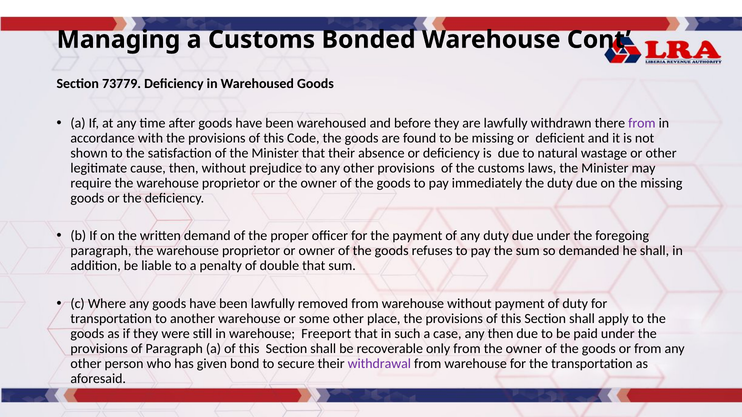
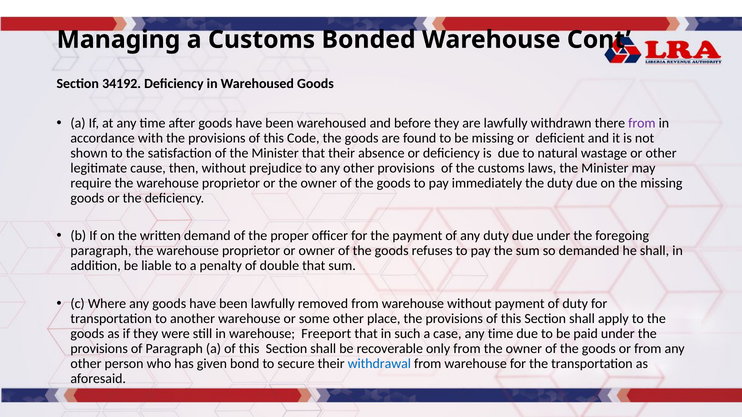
73779: 73779 -> 34192 (122, 84)
case any then: then -> time (501, 334)
withdrawal colour: purple -> blue (379, 364)
